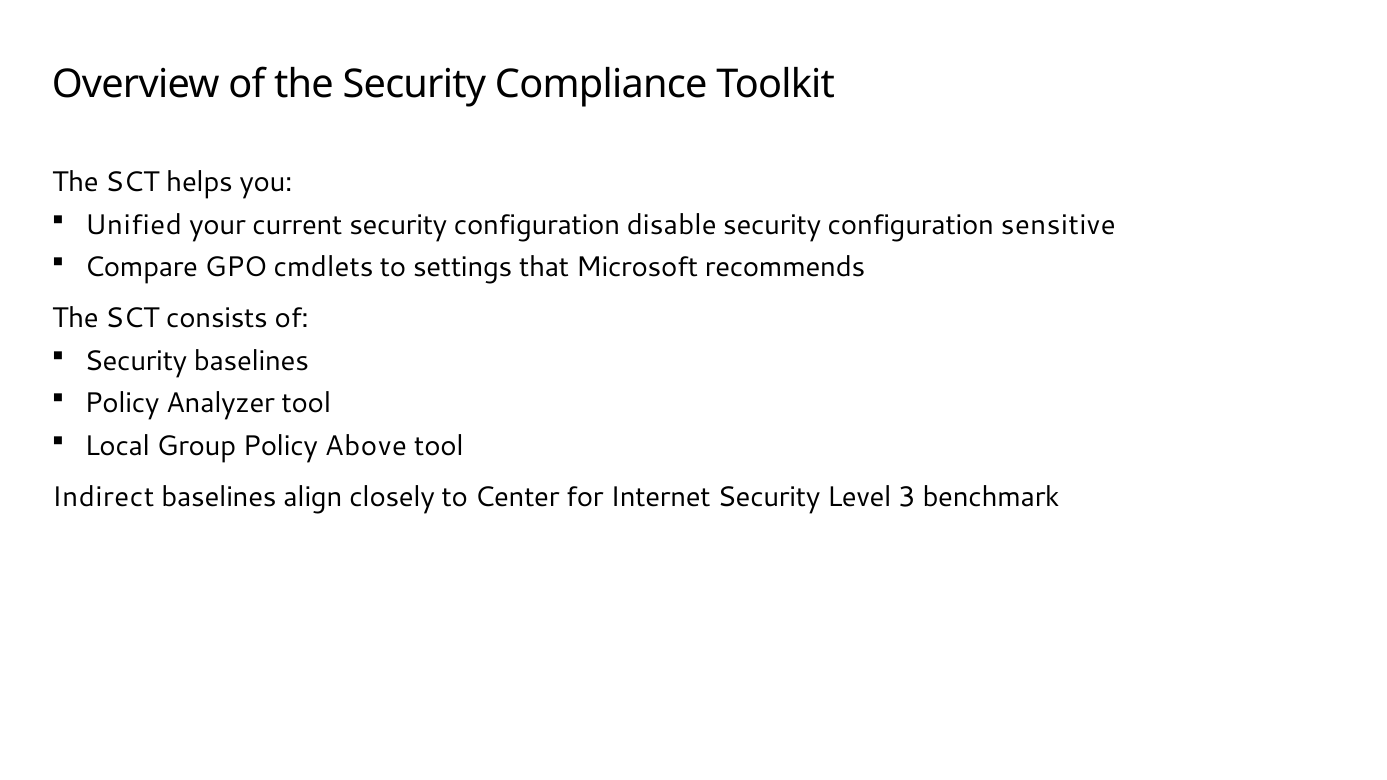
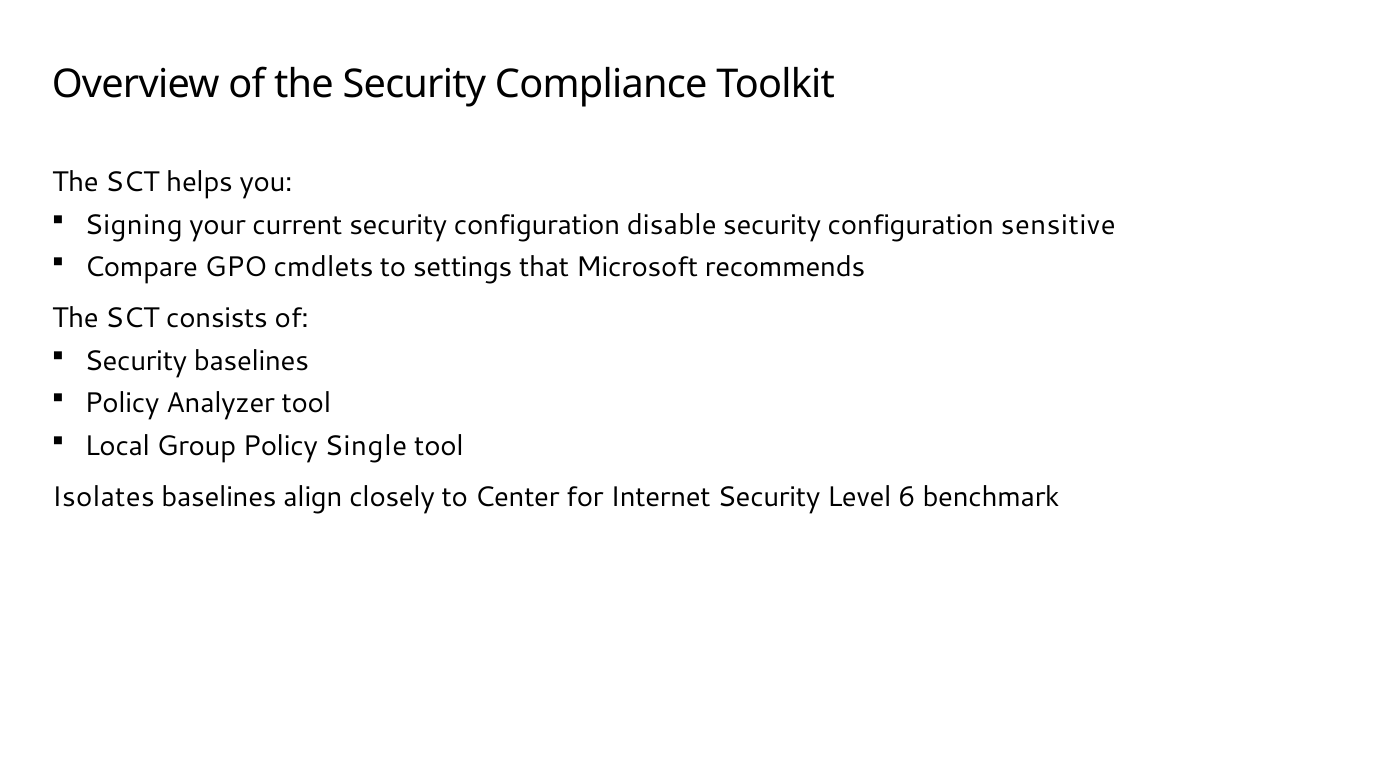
Unified: Unified -> Signing (134, 225)
Above: Above -> Single (366, 446)
Indirect: Indirect -> Isolates (103, 497)
3: 3 -> 6 (907, 497)
